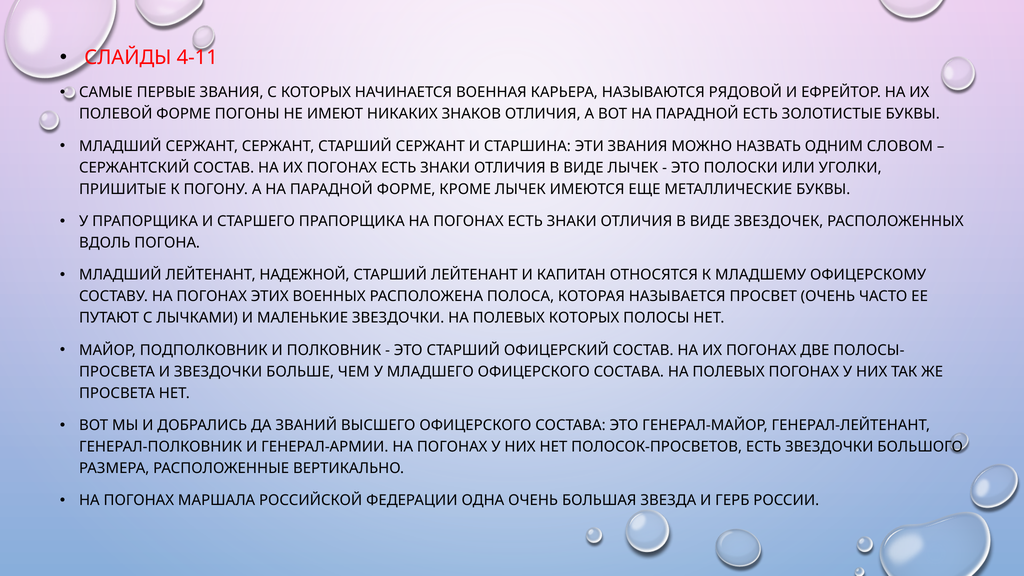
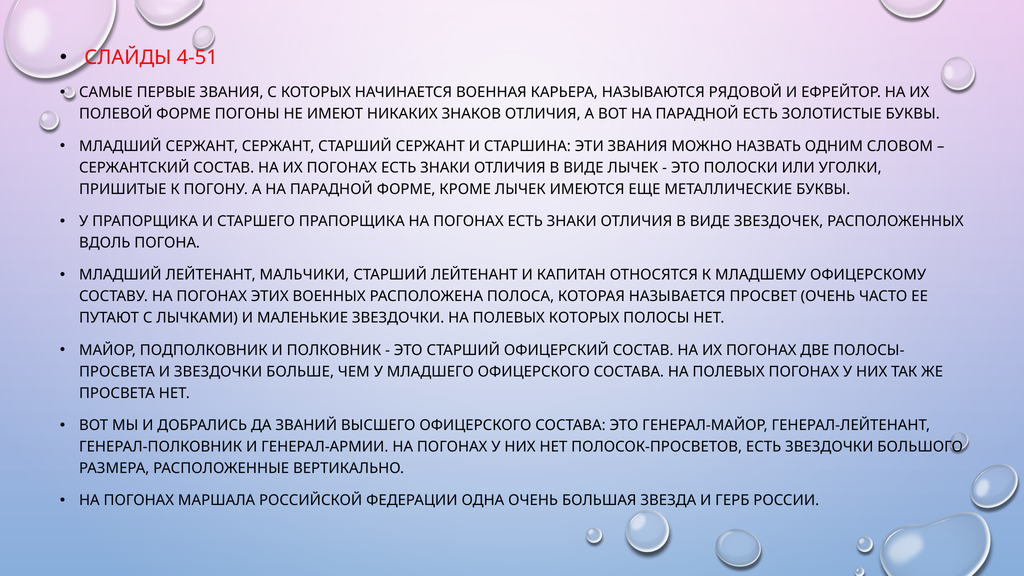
4-11: 4-11 -> 4-51 (197, 58)
НАДЕЖНОЙ: НАДЕЖНОЙ -> МАЛЬЧИКИ (304, 275)
